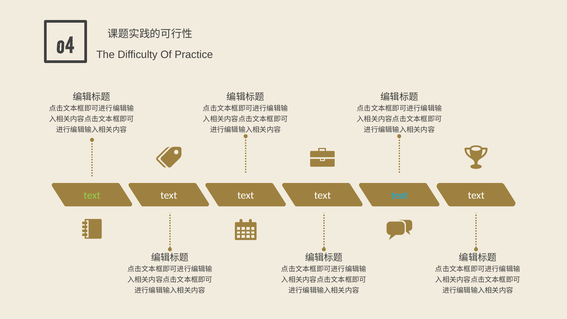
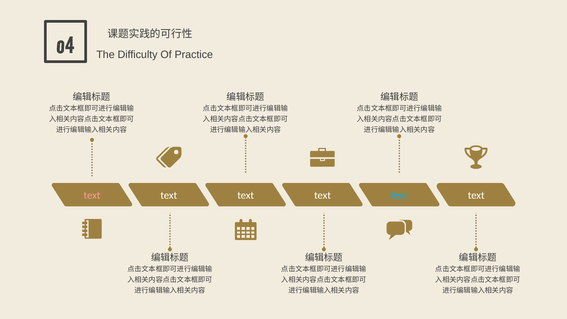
text colour: light green -> pink (92, 195)
